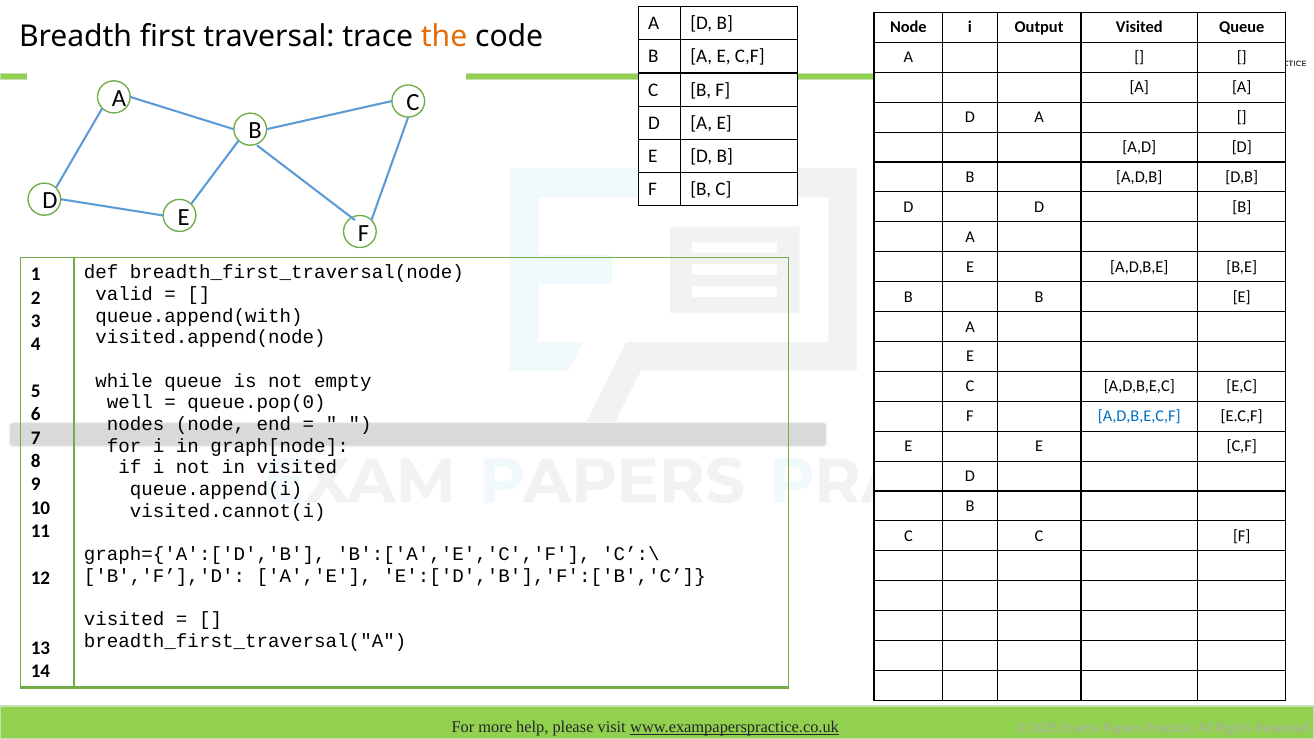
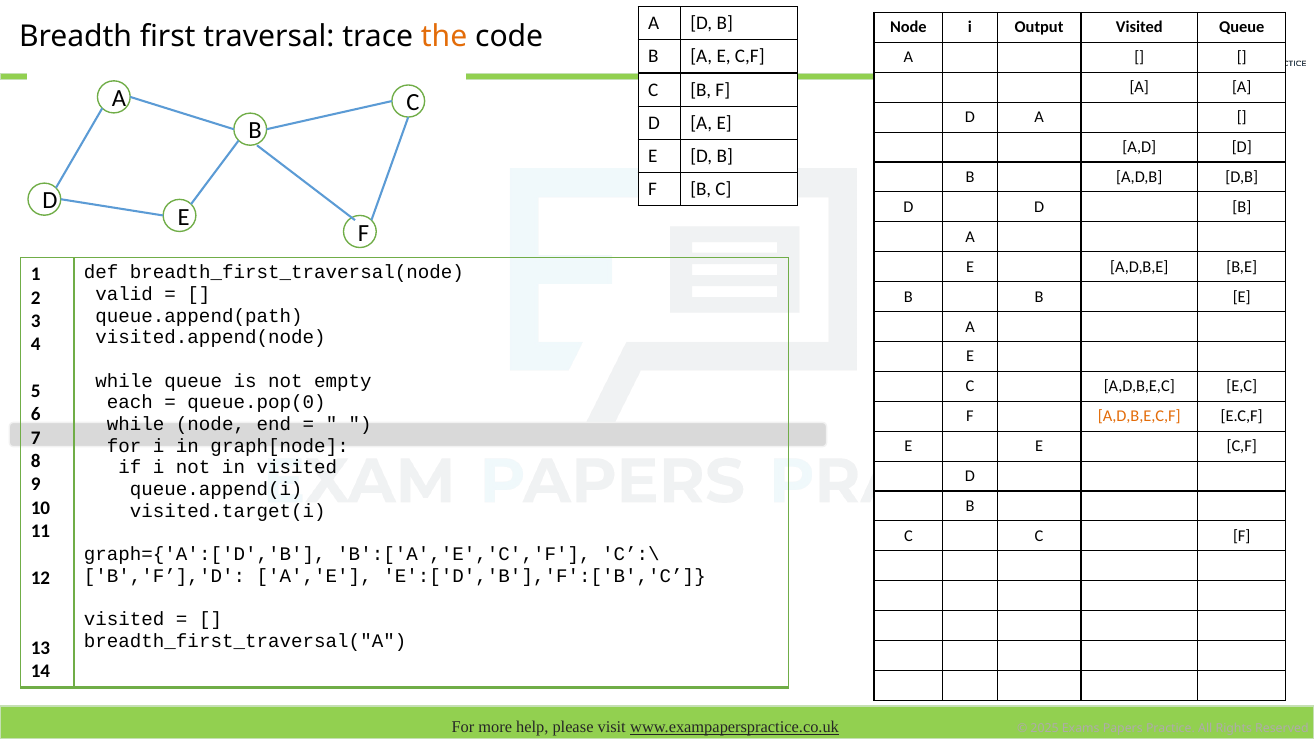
queue.append(with: queue.append(with -> queue.append(path (199, 316)
well: well -> each (130, 403)
A,D,B,E,C,F colour: blue -> orange (1139, 416)
nodes: nodes -> while (136, 424)
visited.cannot(i: visited.cannot(i -> visited.target(i (228, 511)
